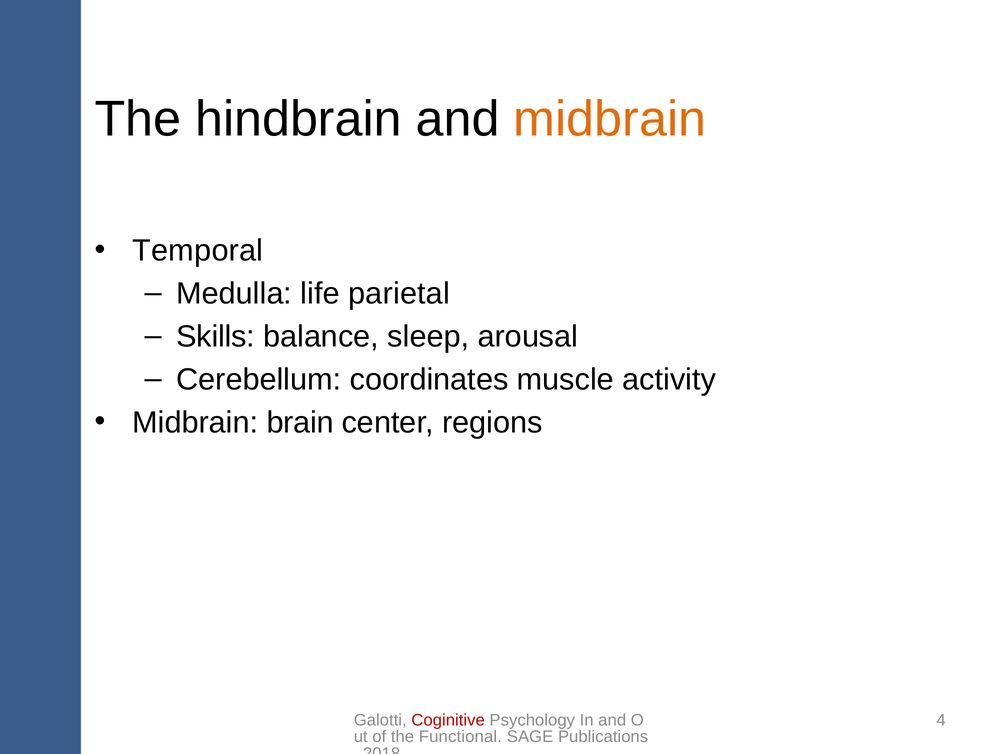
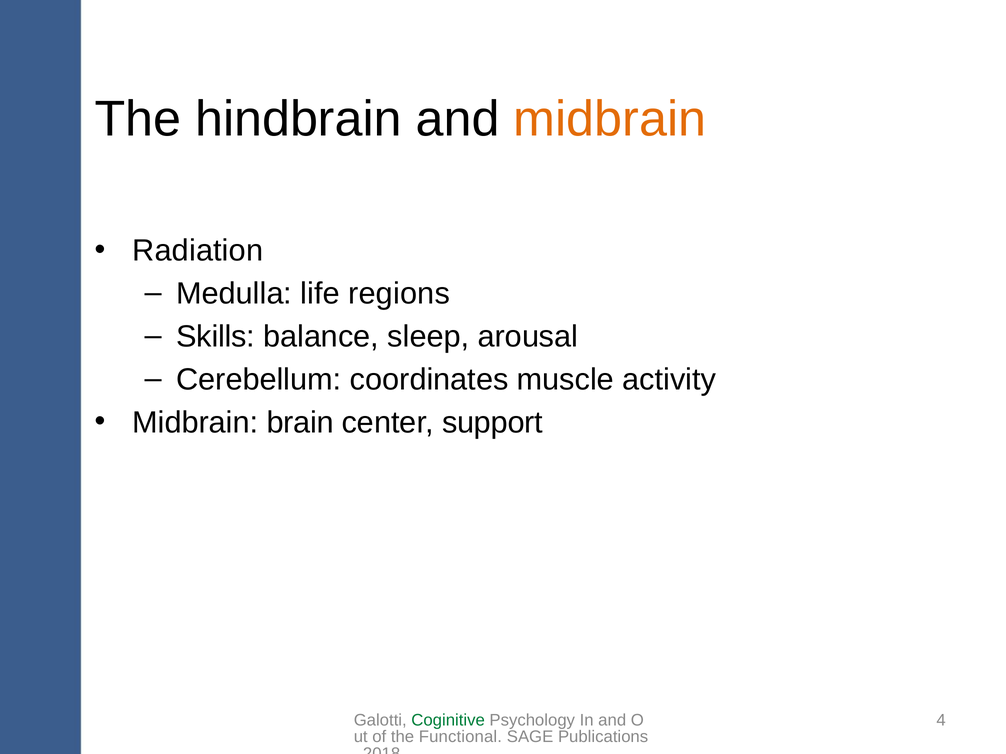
Temporal: Temporal -> Radiation (198, 251)
parietal: parietal -> regions (399, 294)
regions: regions -> support (492, 423)
Coginitive colour: red -> green (448, 721)
